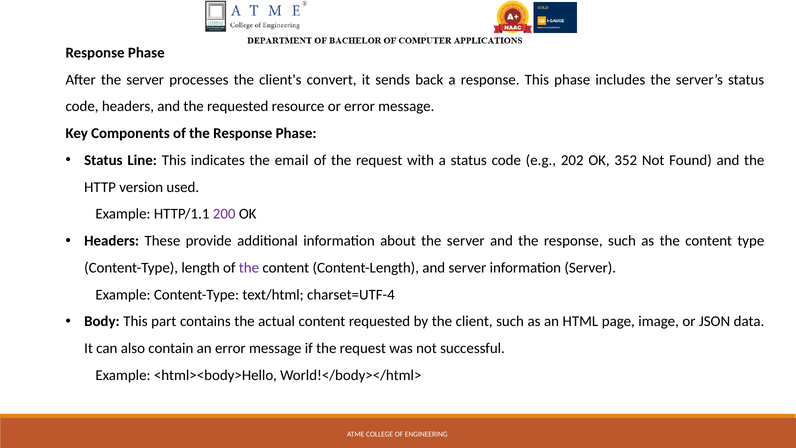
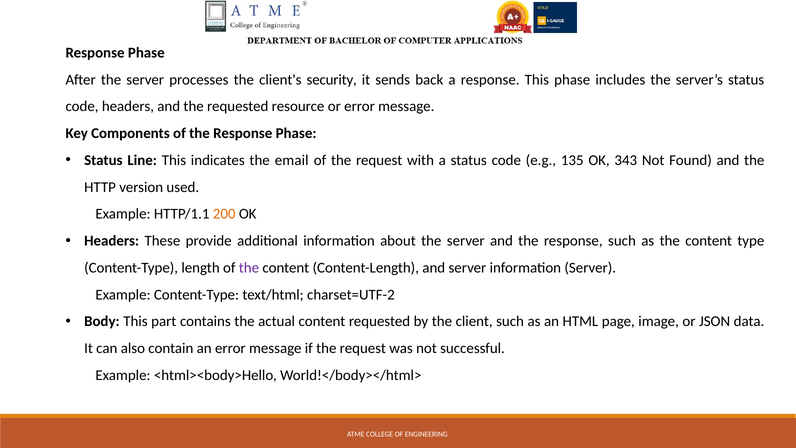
convert: convert -> security (332, 80)
202: 202 -> 135 (572, 160)
352: 352 -> 343 (626, 160)
200 colour: purple -> orange (224, 214)
charset=UTF-4: charset=UTF-4 -> charset=UTF-2 (351, 294)
